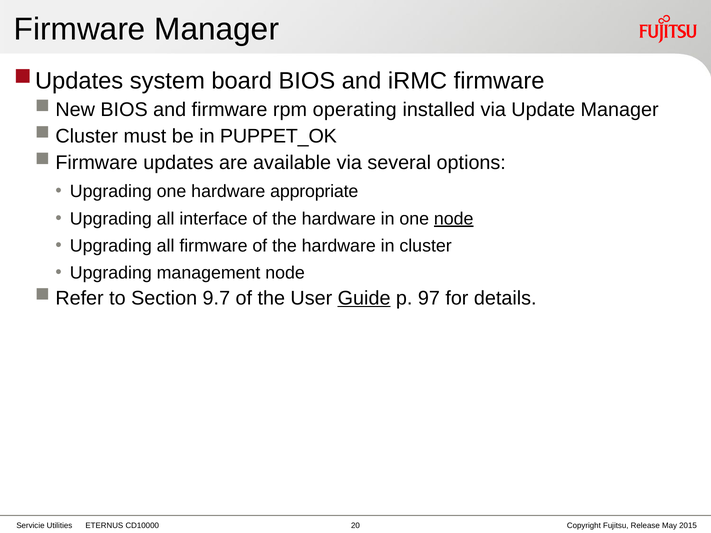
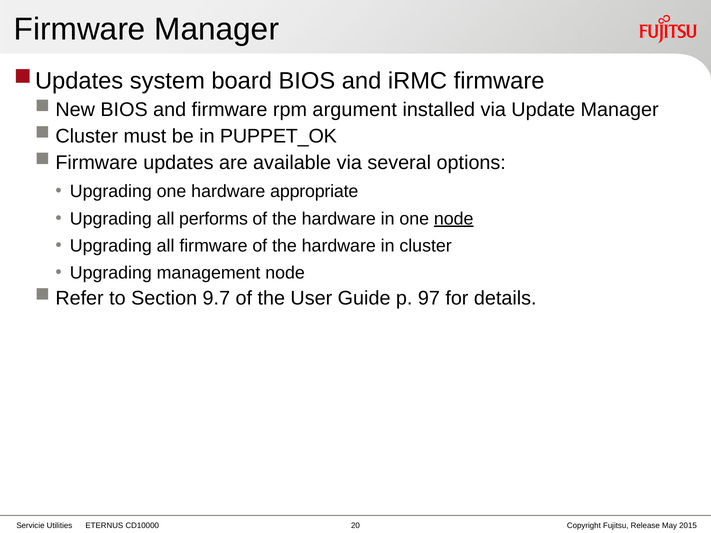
operating: operating -> argument (355, 110)
interface: interface -> performs (214, 219)
Guide underline: present -> none (364, 298)
